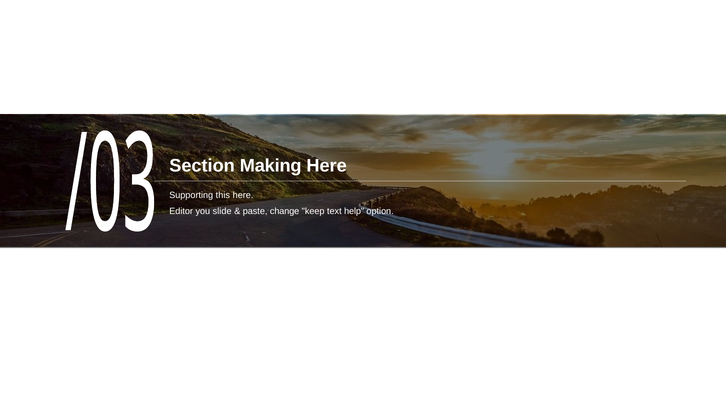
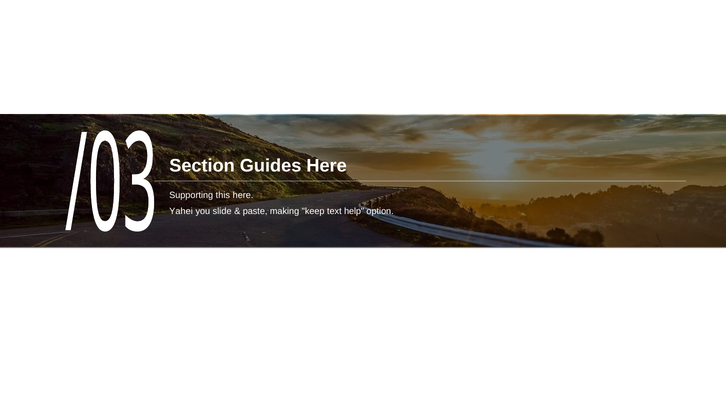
Making: Making -> Guides (271, 166)
Editor: Editor -> Yahei (181, 212)
change: change -> making (285, 212)
